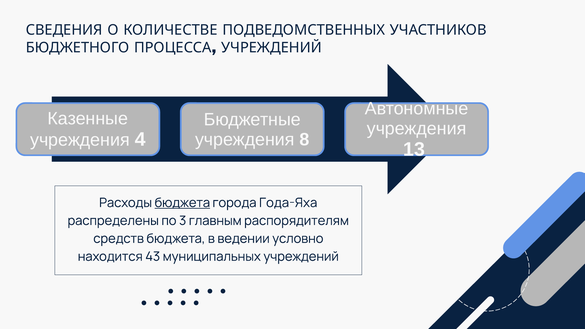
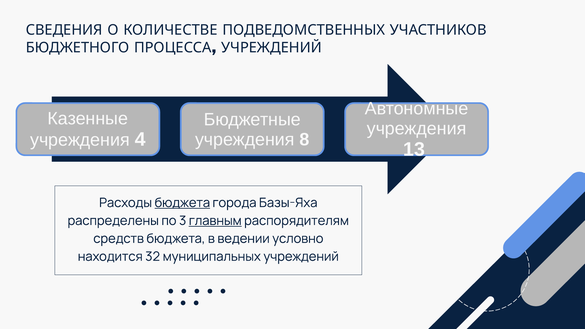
Года-Яха: Года-Яха -> Базы-Яха (288, 203)
главным underline: none -> present (215, 221)
43: 43 -> 32 (153, 257)
